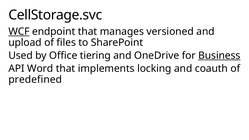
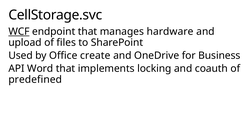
versioned: versioned -> hardware (170, 32)
tiering: tiering -> create (95, 56)
Business underline: present -> none (219, 56)
